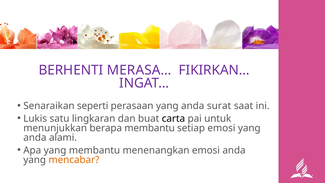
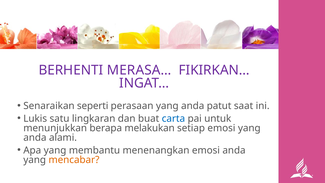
surat: surat -> patut (219, 106)
carta colour: black -> blue (173, 118)
berapa membantu: membantu -> melakukan (150, 128)
